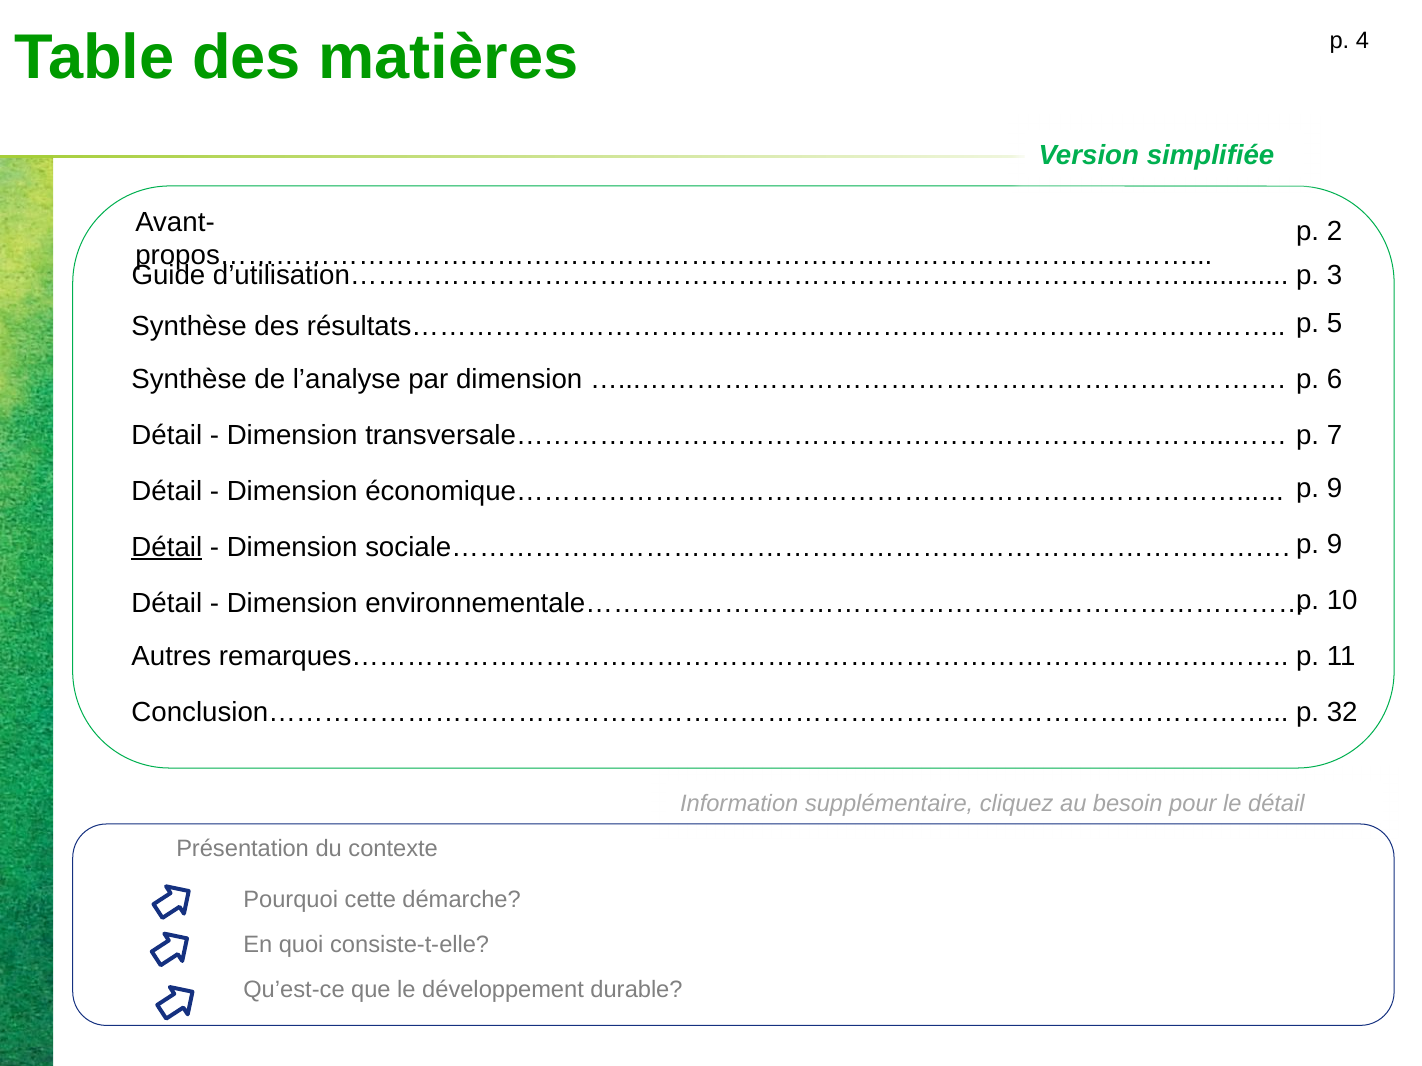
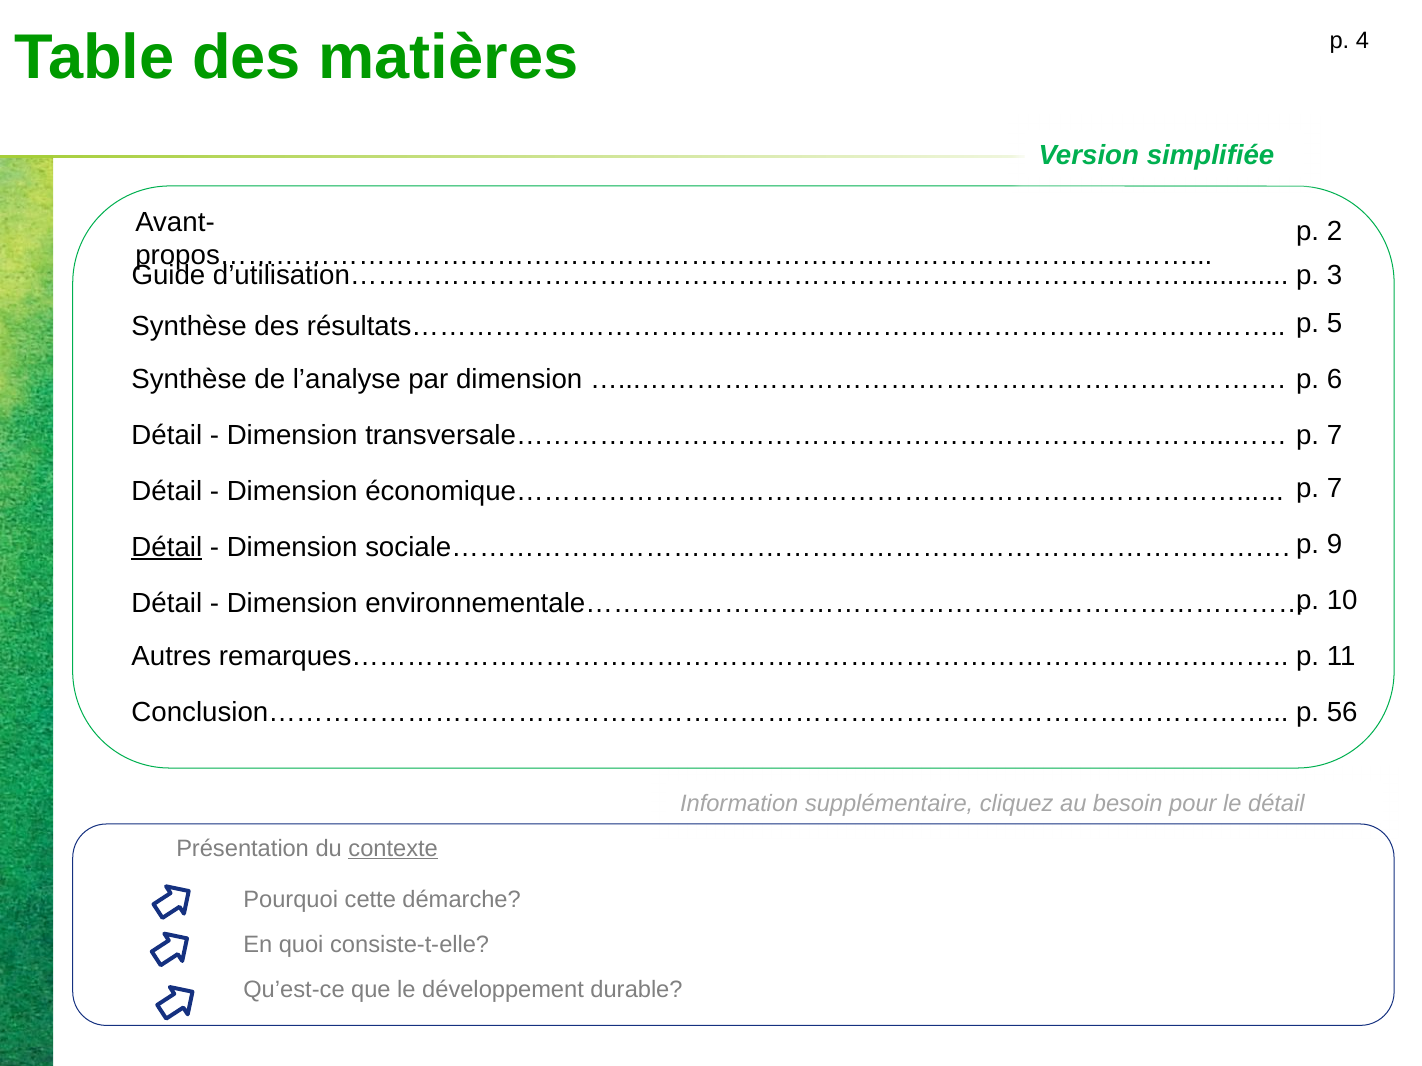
9: 9 -> 7 (1334, 489)
32: 32 -> 56 (1342, 712)
contexte underline: none -> present (393, 849)
